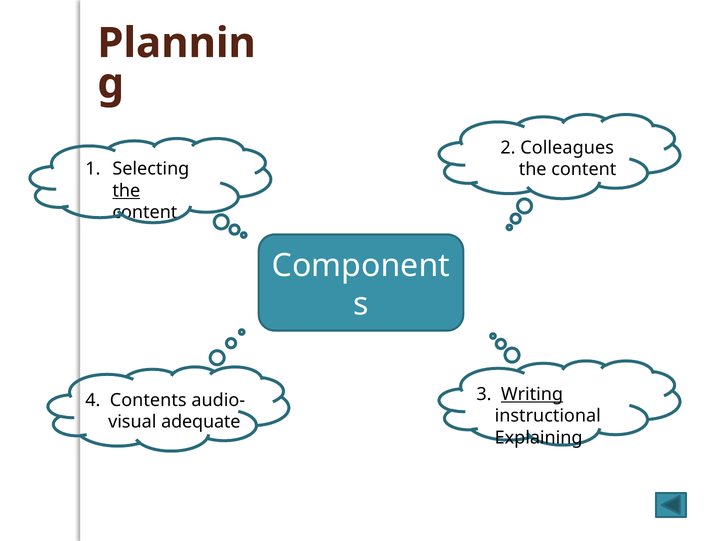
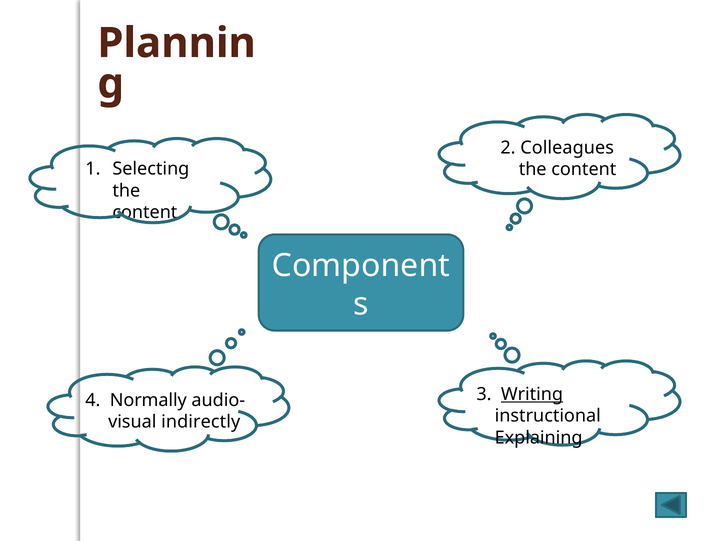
the underline: present -> none (126, 191)
Contents: Contents -> Normally (148, 401)
adequate: adequate -> indirectly (201, 422)
